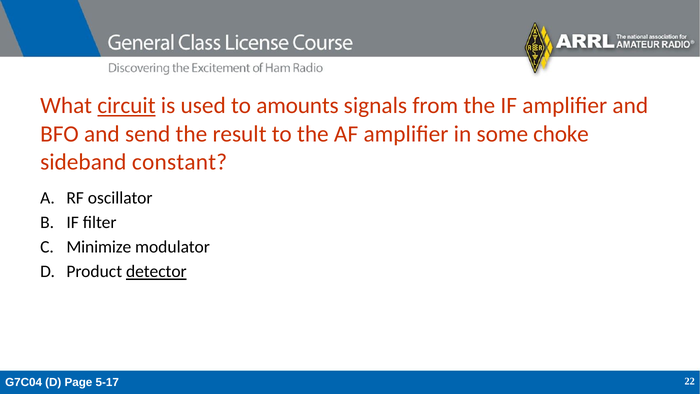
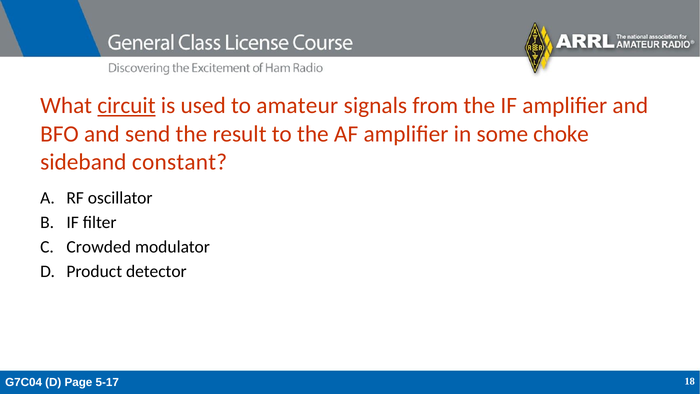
amounts: amounts -> amateur (297, 106)
Minimize: Minimize -> Crowded (99, 247)
detector underline: present -> none (156, 272)
22: 22 -> 18 (690, 381)
